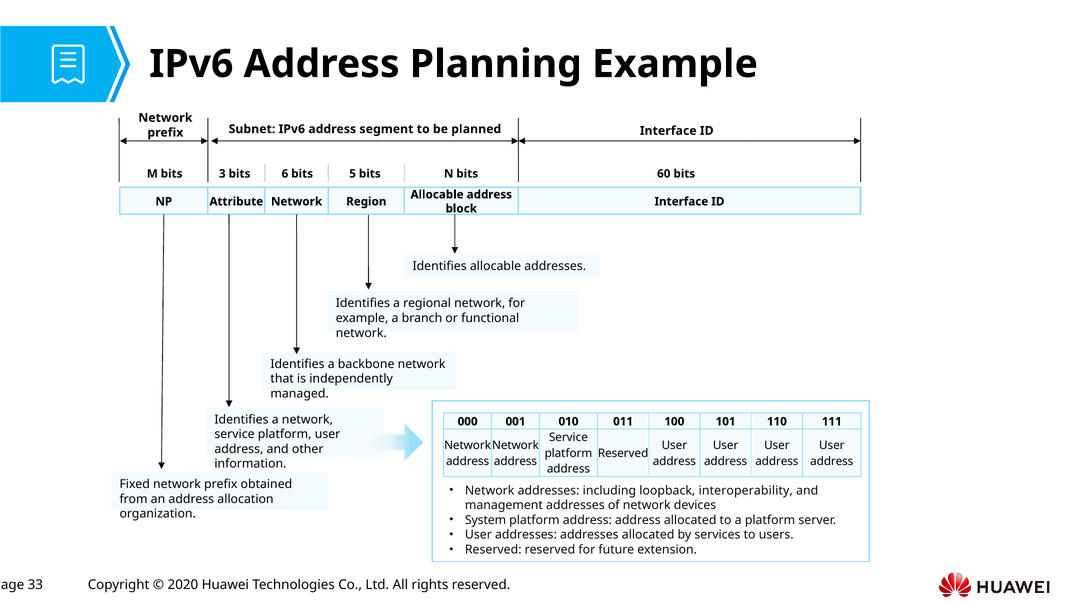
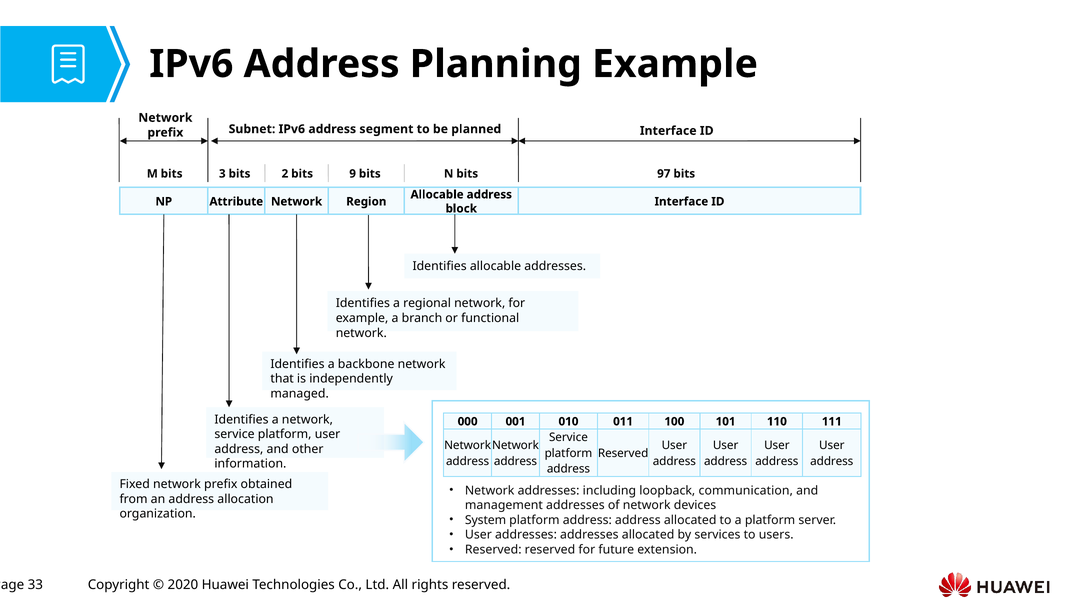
6: 6 -> 2 (285, 174)
5: 5 -> 9 (353, 174)
60: 60 -> 97 (664, 174)
interoperability: interoperability -> communication (746, 490)
